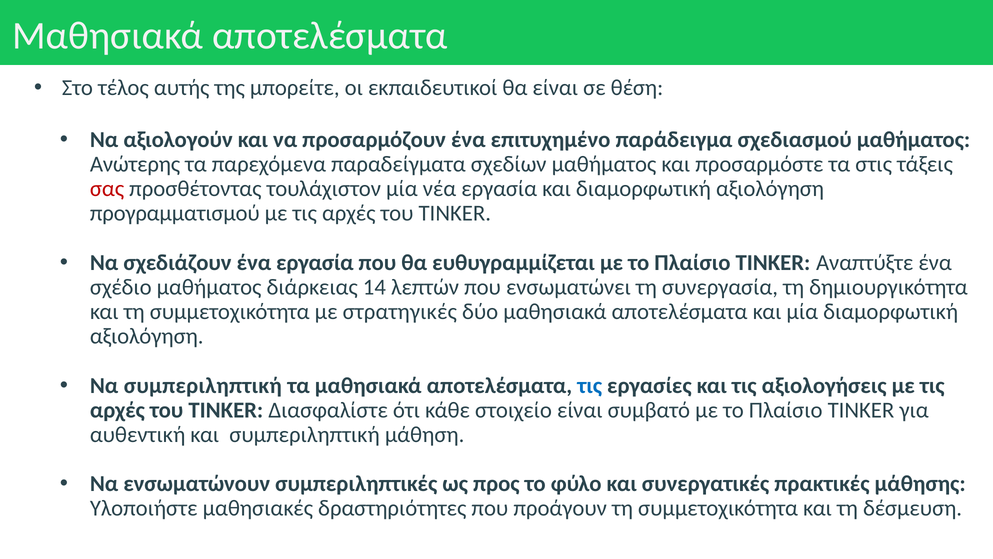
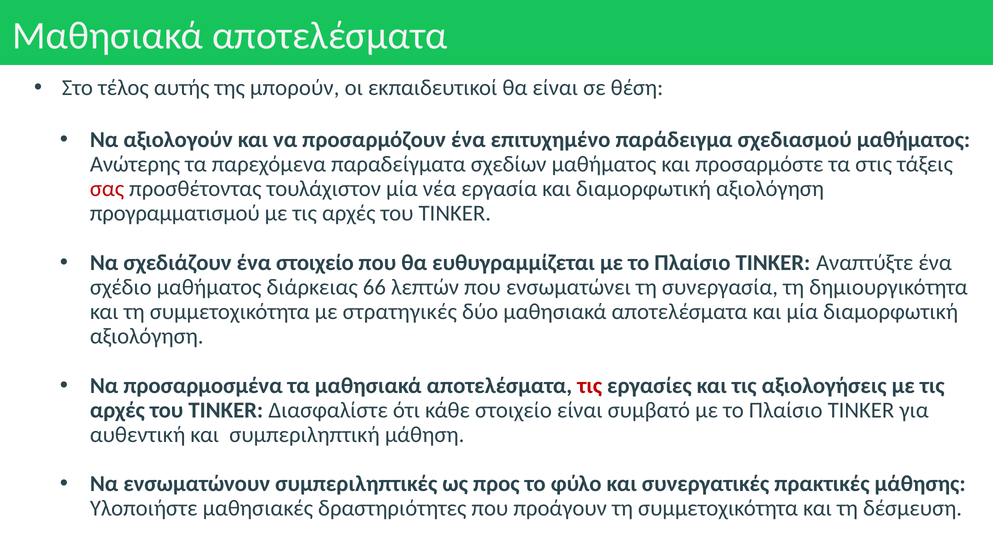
μπορείτε: μπορείτε -> μπορούν (295, 88)
ένα εργασία: εργασία -> στοιχείο (315, 262)
14: 14 -> 66 (374, 287)
Να συμπεριληπτική: συμπεριληπτική -> προσαρμοσμένα (203, 385)
τις colour: blue -> red (590, 385)
